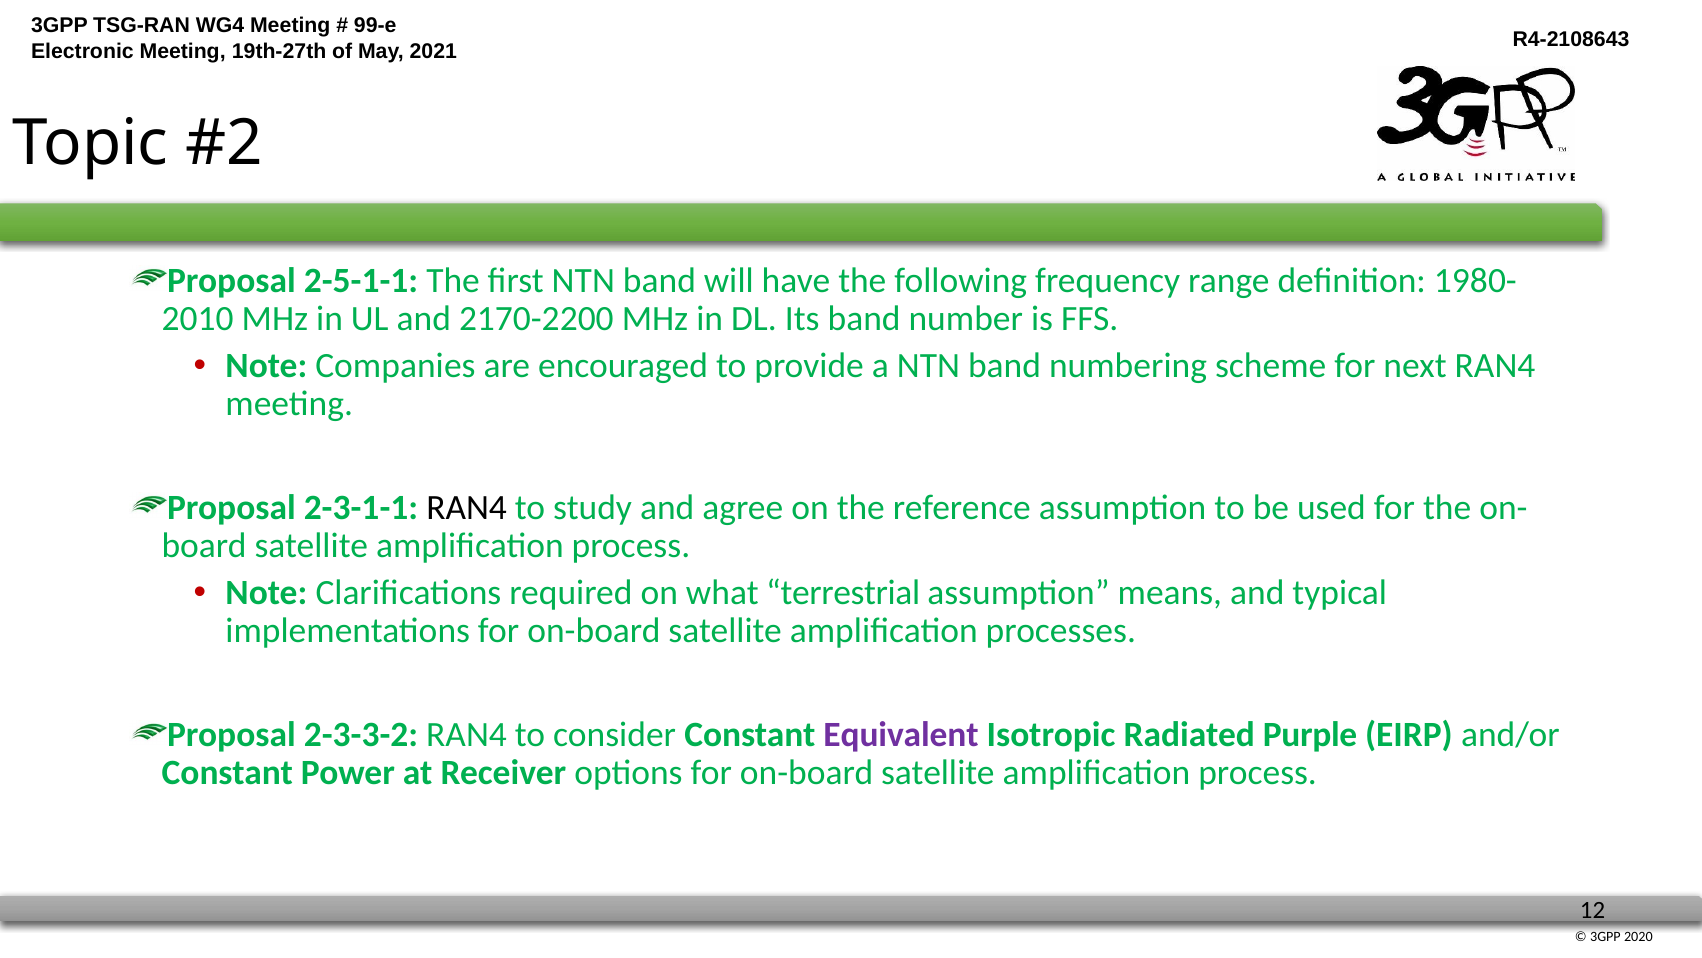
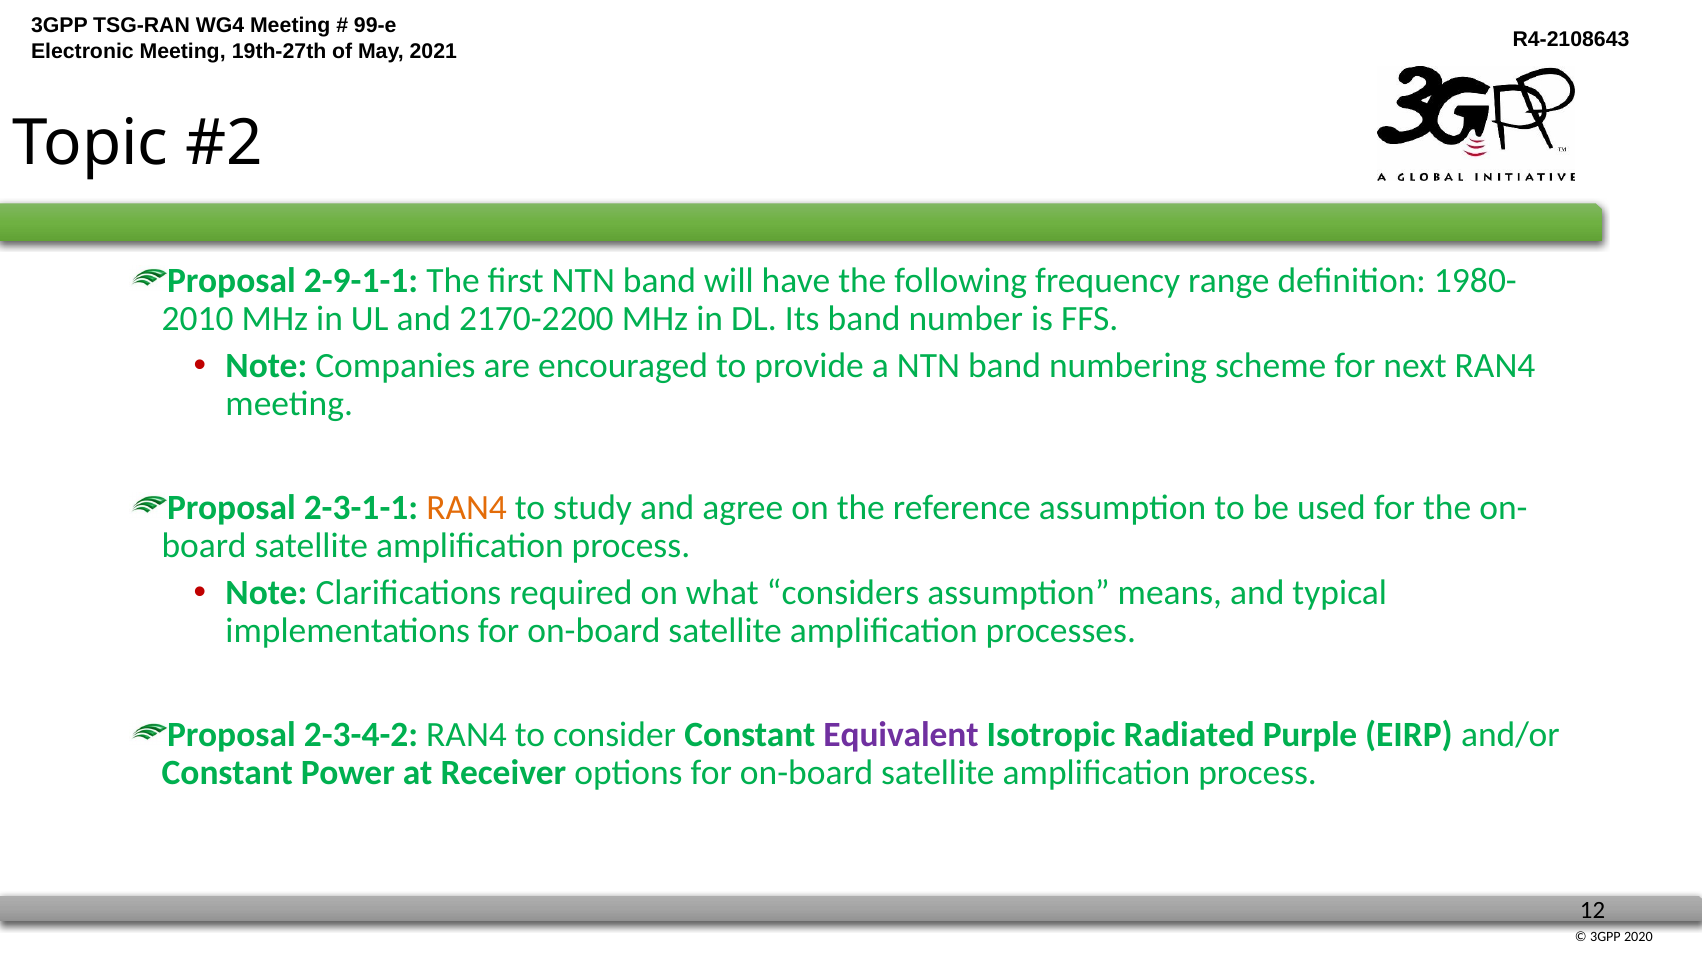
2-5-1-1: 2-5-1-1 -> 2-9-1-1 (361, 280)
RAN4 colour: black -> orange (467, 507)
terrestrial: terrestrial -> considers (843, 593)
2-3-3-2: 2-3-3-2 -> 2-3-4-2 (361, 734)
